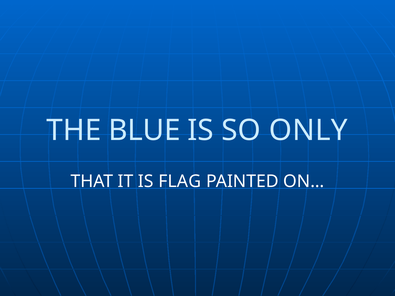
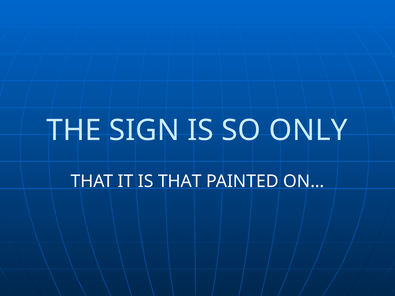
BLUE: BLUE -> SIGN (144, 130)
IS FLAG: FLAG -> THAT (180, 182)
